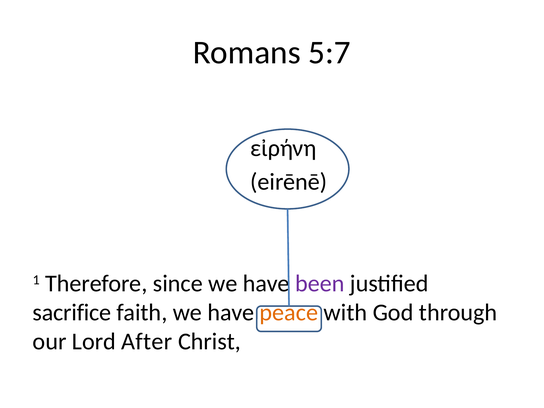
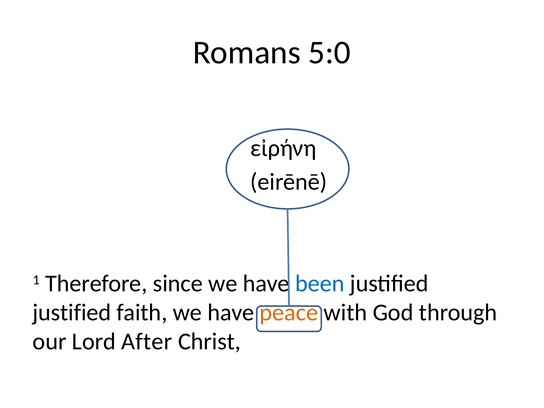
5:7: 5:7 -> 5:0 (329, 53)
been colour: purple -> blue (320, 284)
sacrifice: sacrifice -> justified (72, 313)
